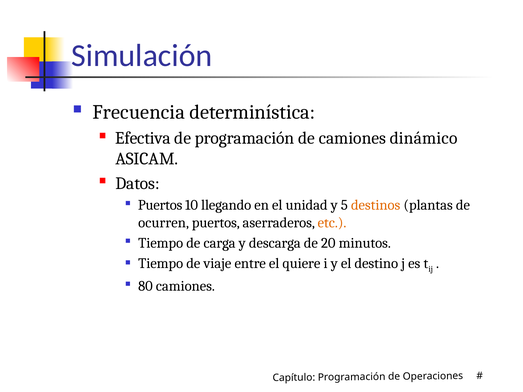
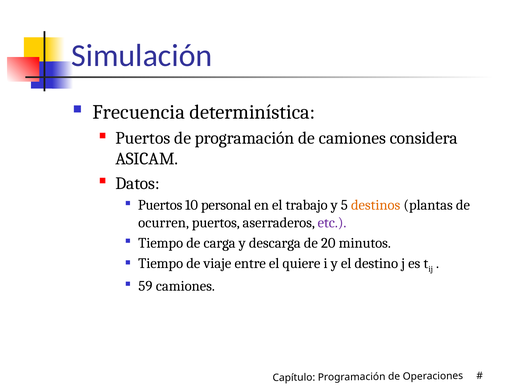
Efectiva: Efectiva -> Puertos (143, 138)
dinámico: dinámico -> considera (424, 138)
llegando: llegando -> personal (226, 205)
unidad: unidad -> trabajo (307, 205)
etc colour: orange -> purple (332, 223)
80: 80 -> 59 (145, 286)
